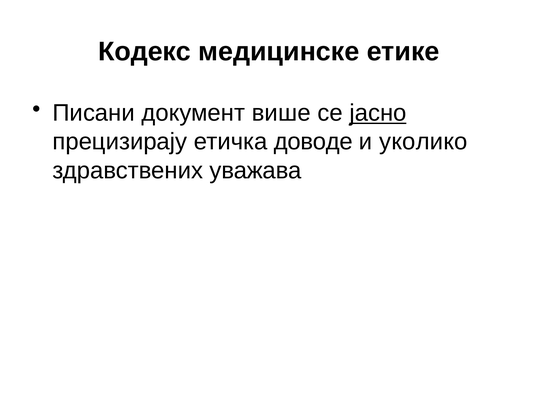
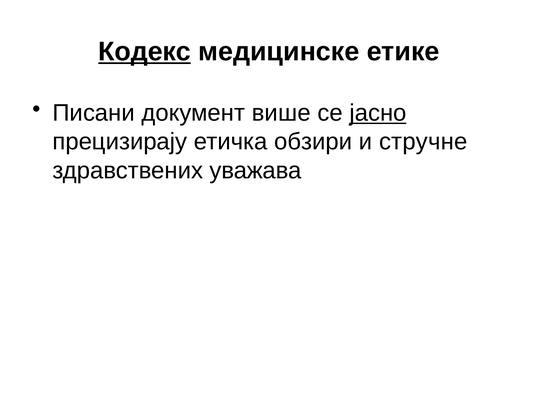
Кодекс underline: none -> present (145, 52)
доводе: доводе -> обзири (313, 142)
уколико: уколико -> стручне (423, 142)
